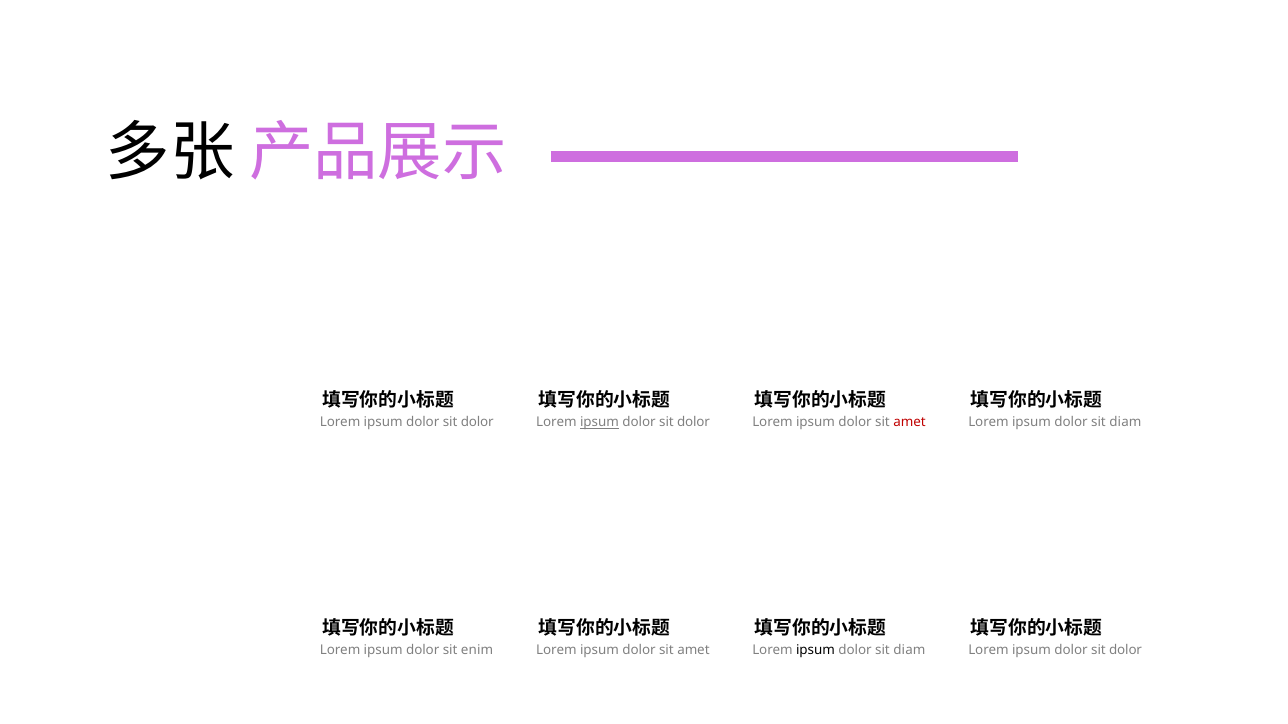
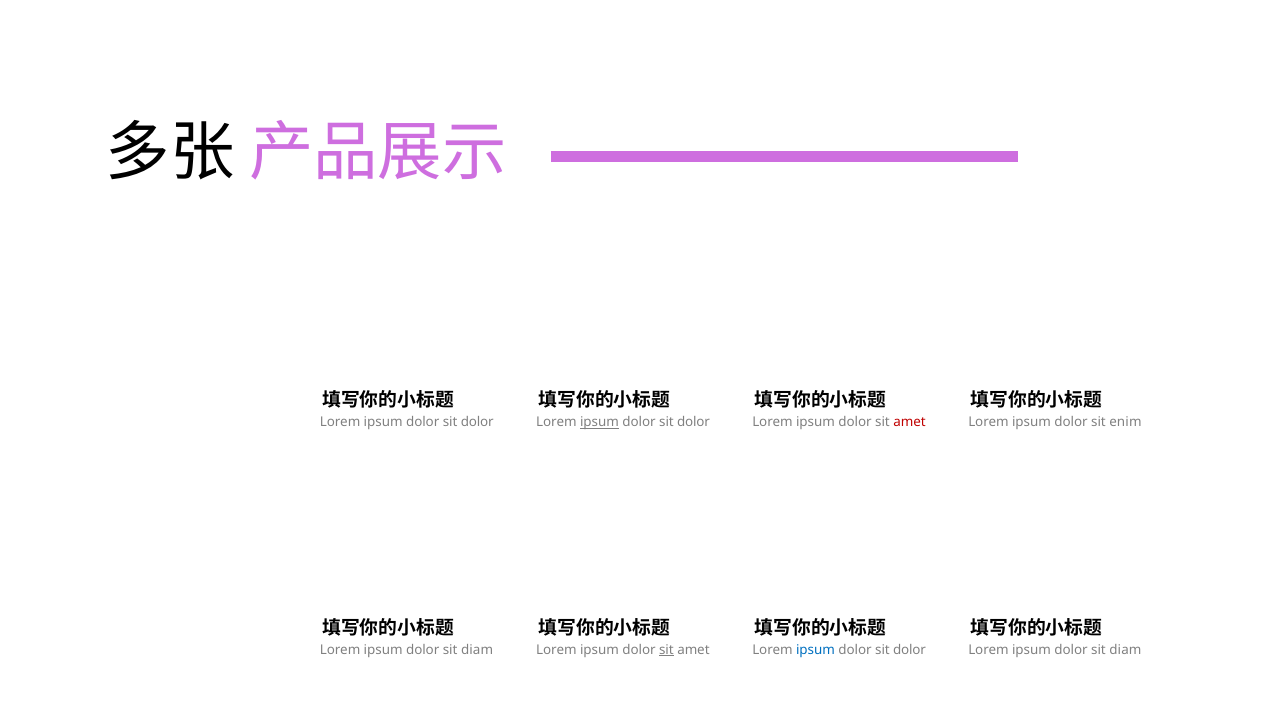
diam: diam -> enim (1125, 423)
enim: enim -> diam (477, 650)
sit underline: none -> present (666, 650)
ipsum colour: black -> blue (815, 650)
diam: diam -> dolor (910, 650)
dolor: dolor -> diam (1125, 650)
